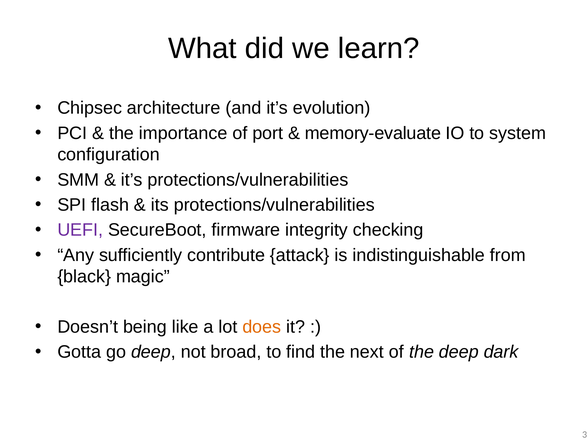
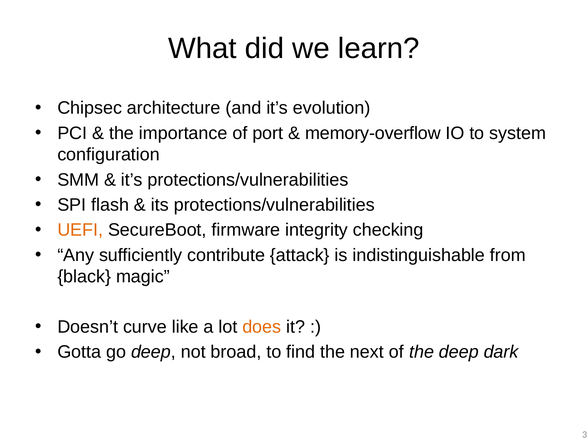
memory-evaluate: memory-evaluate -> memory-overflow (373, 133)
UEFI colour: purple -> orange (80, 230)
being: being -> curve (145, 327)
